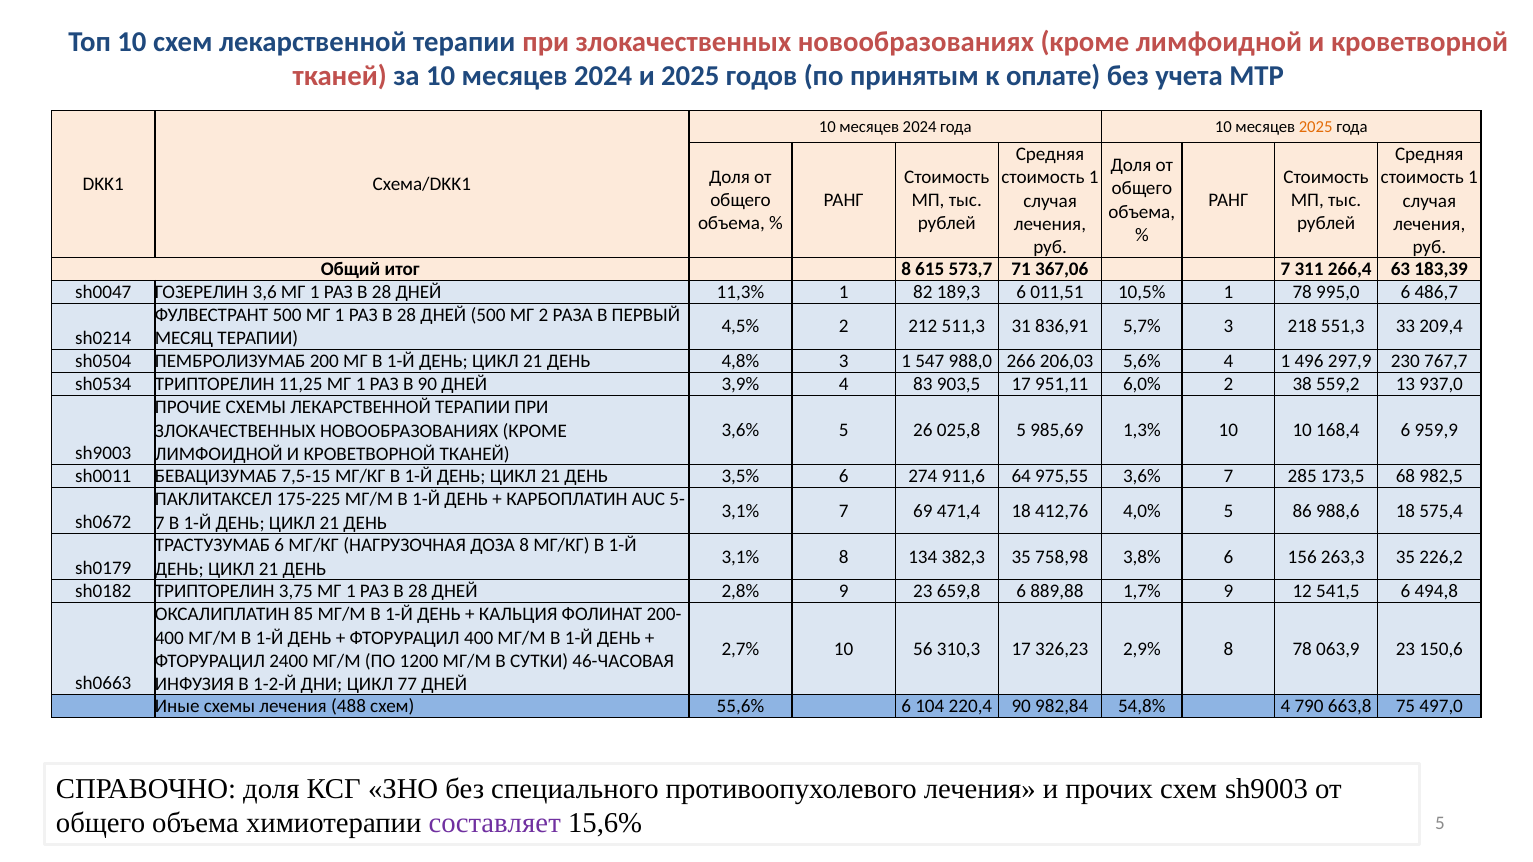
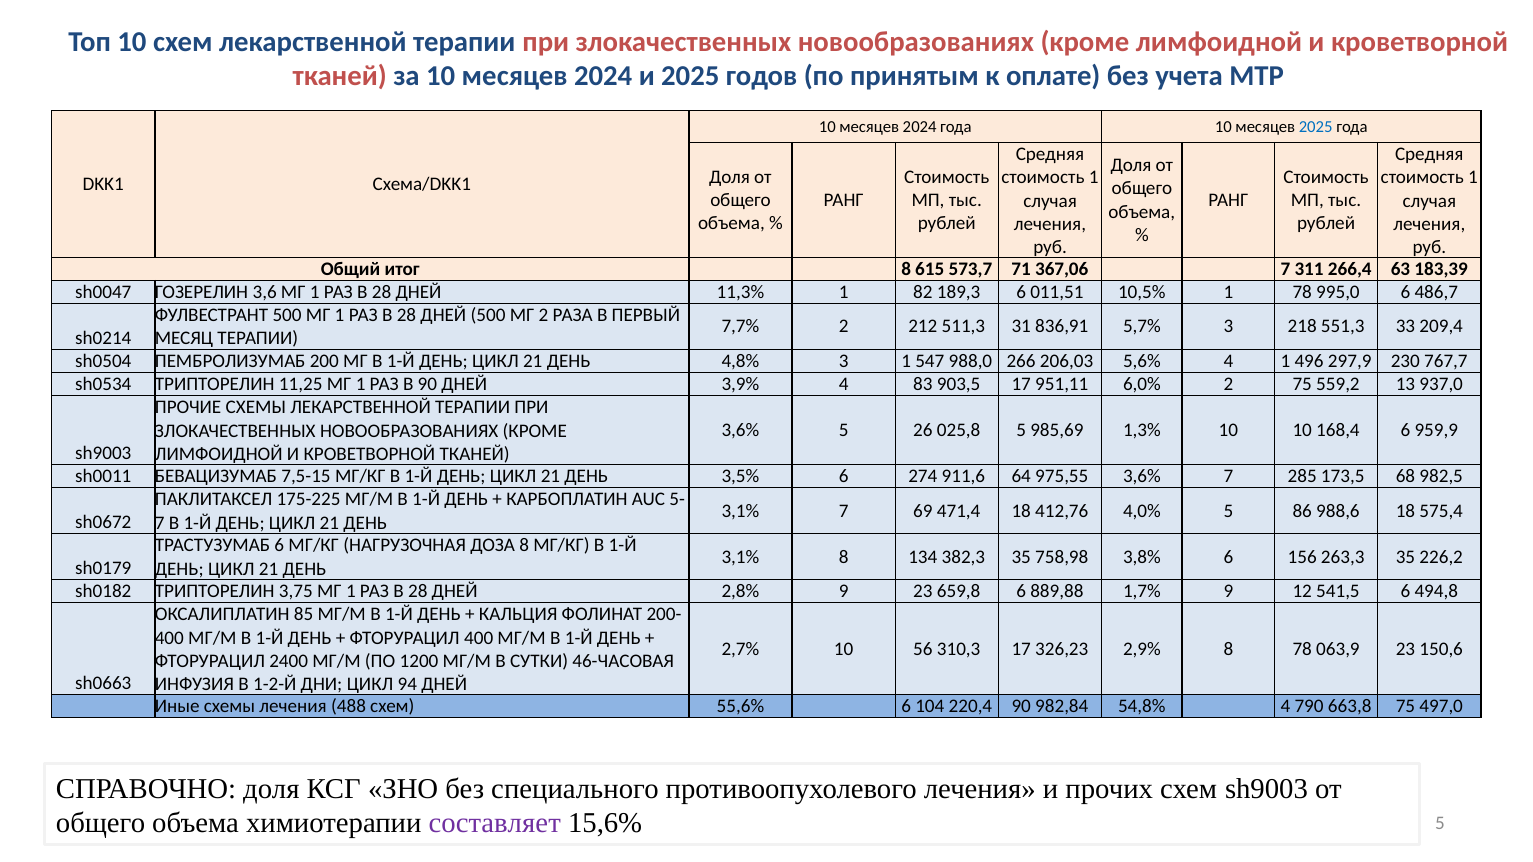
2025 colour: orange -> blue (1316, 127)
4,5%: 4,5% -> 7,7% (740, 327)
2 38: 38 -> 75 (1302, 385)
77: 77 -> 94 (407, 685)
